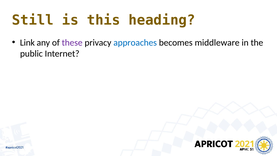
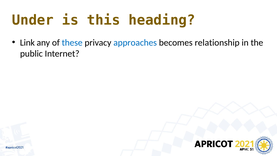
Still: Still -> Under (33, 20)
these colour: purple -> blue (72, 43)
middleware: middleware -> relationship (217, 43)
